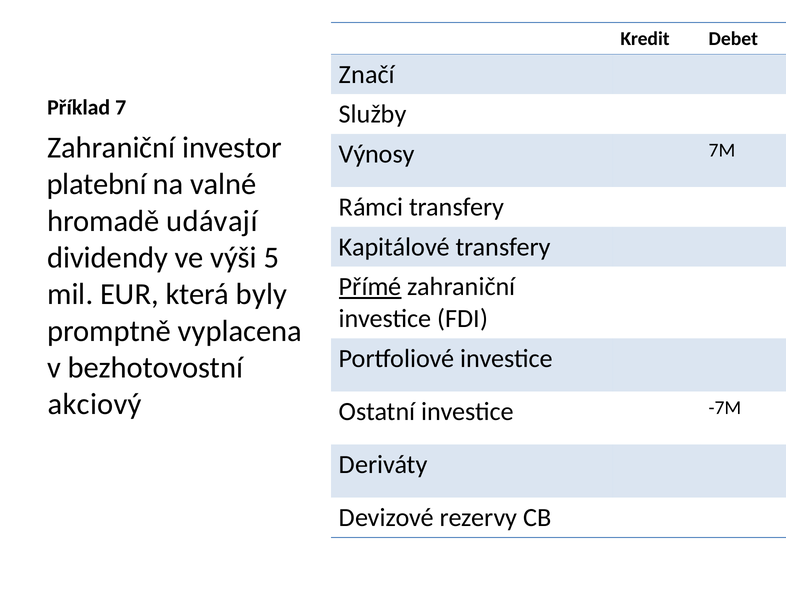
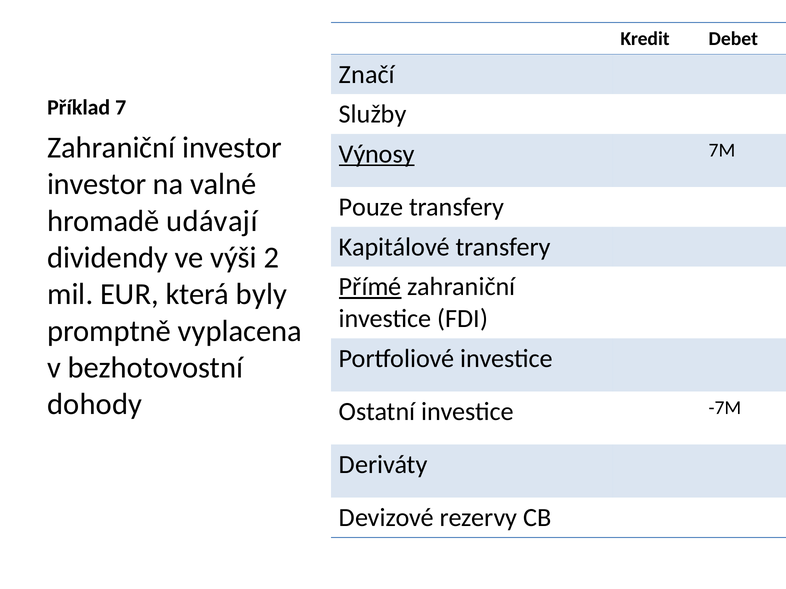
Výnosy underline: none -> present (377, 154)
platební: platební -> investor (97, 184)
Rámci: Rámci -> Pouze (371, 207)
5: 5 -> 2 (271, 258)
akciový: akciový -> dohody (95, 405)
